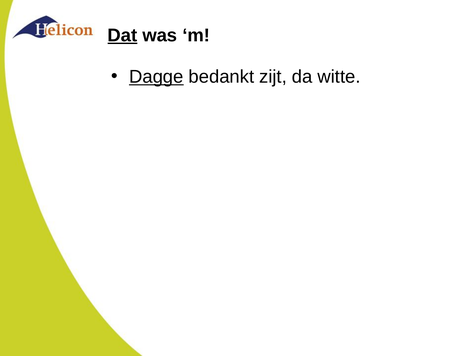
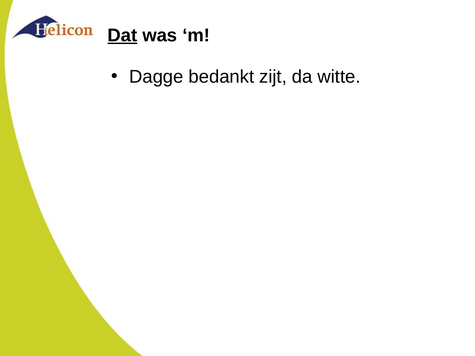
Dagge underline: present -> none (156, 77)
